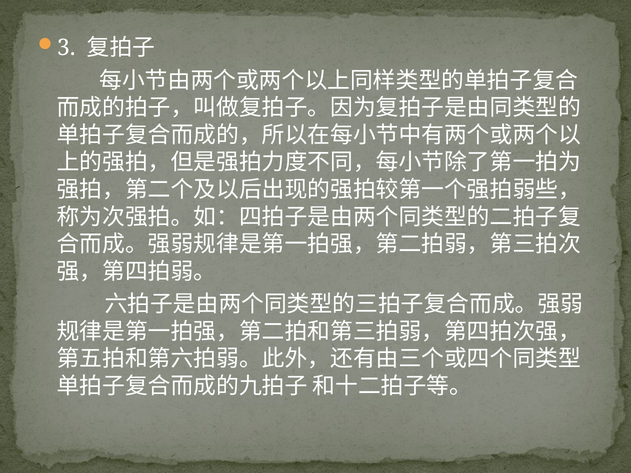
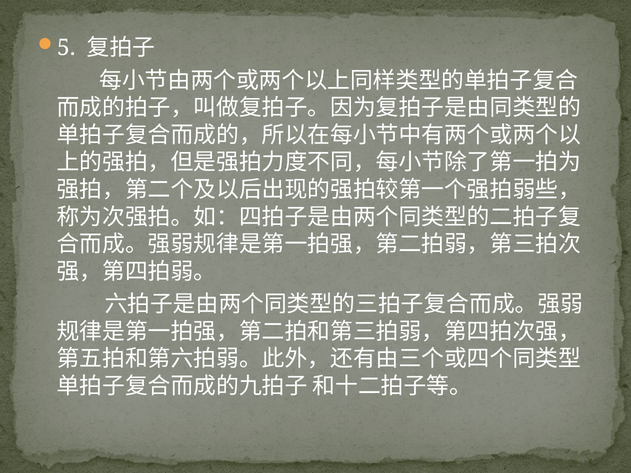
3: 3 -> 5 (66, 48)
